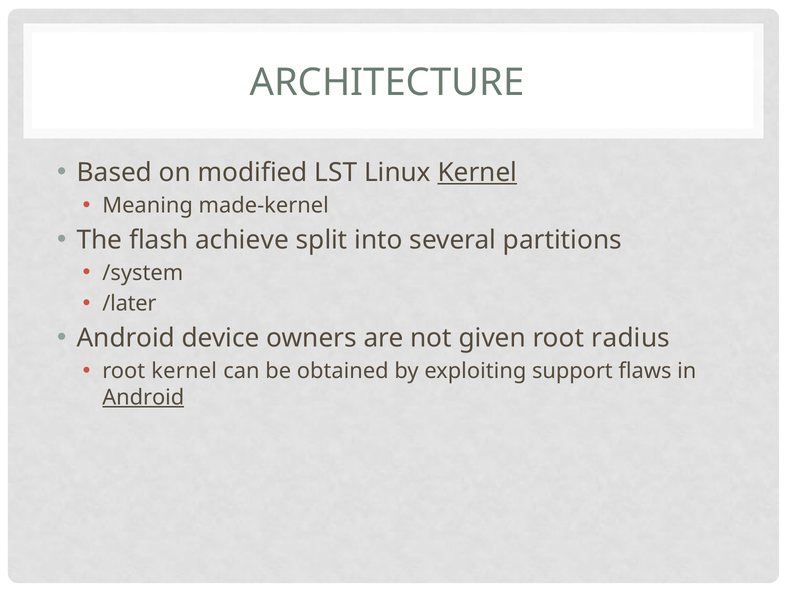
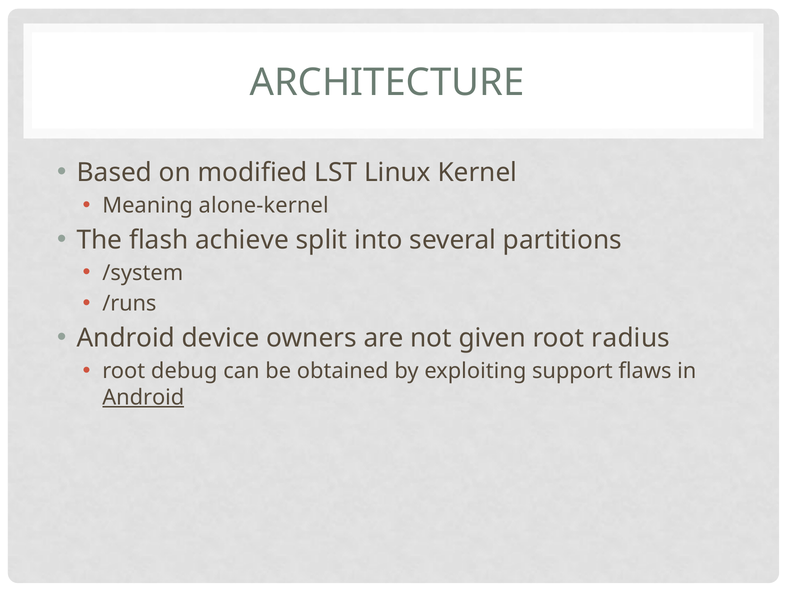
Kernel underline: present -> none (477, 172)
made-kernel: made-kernel -> alone-kernel (264, 205)
/later: /later -> /runs (129, 303)
root kernel: kernel -> debug (184, 371)
